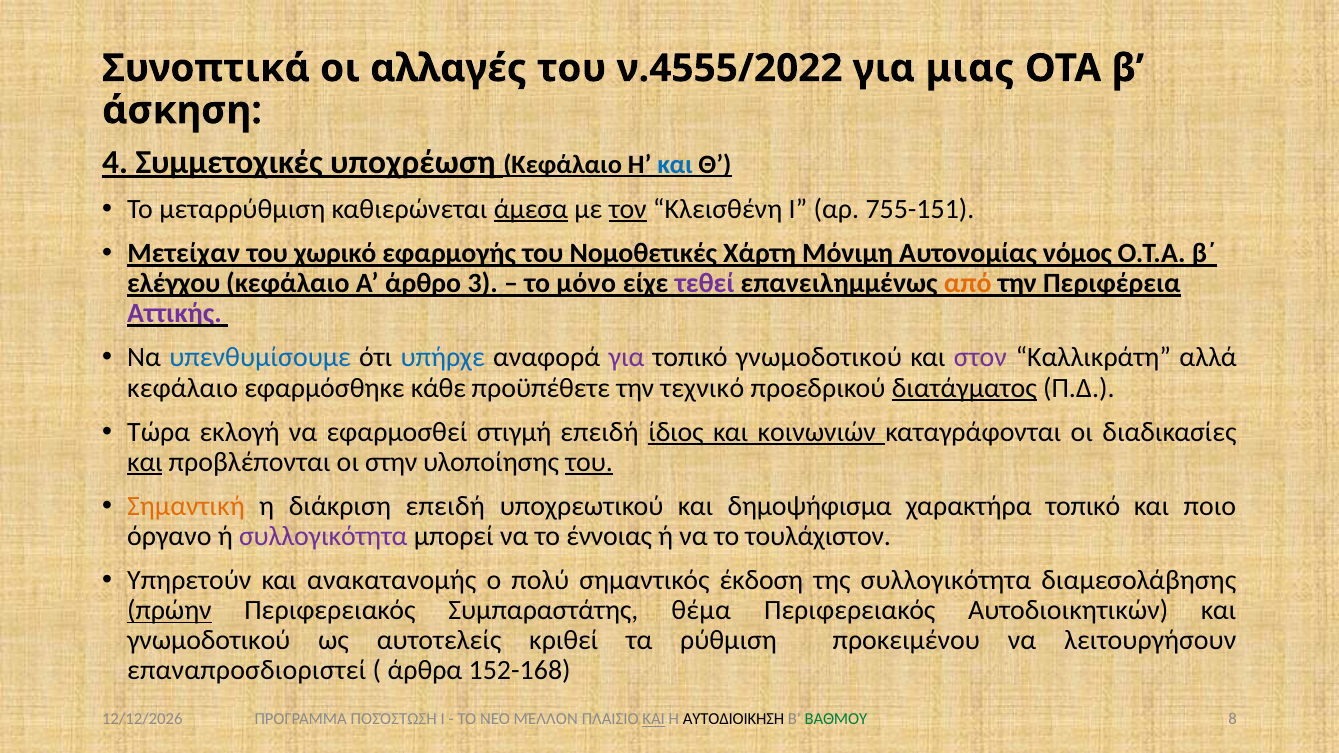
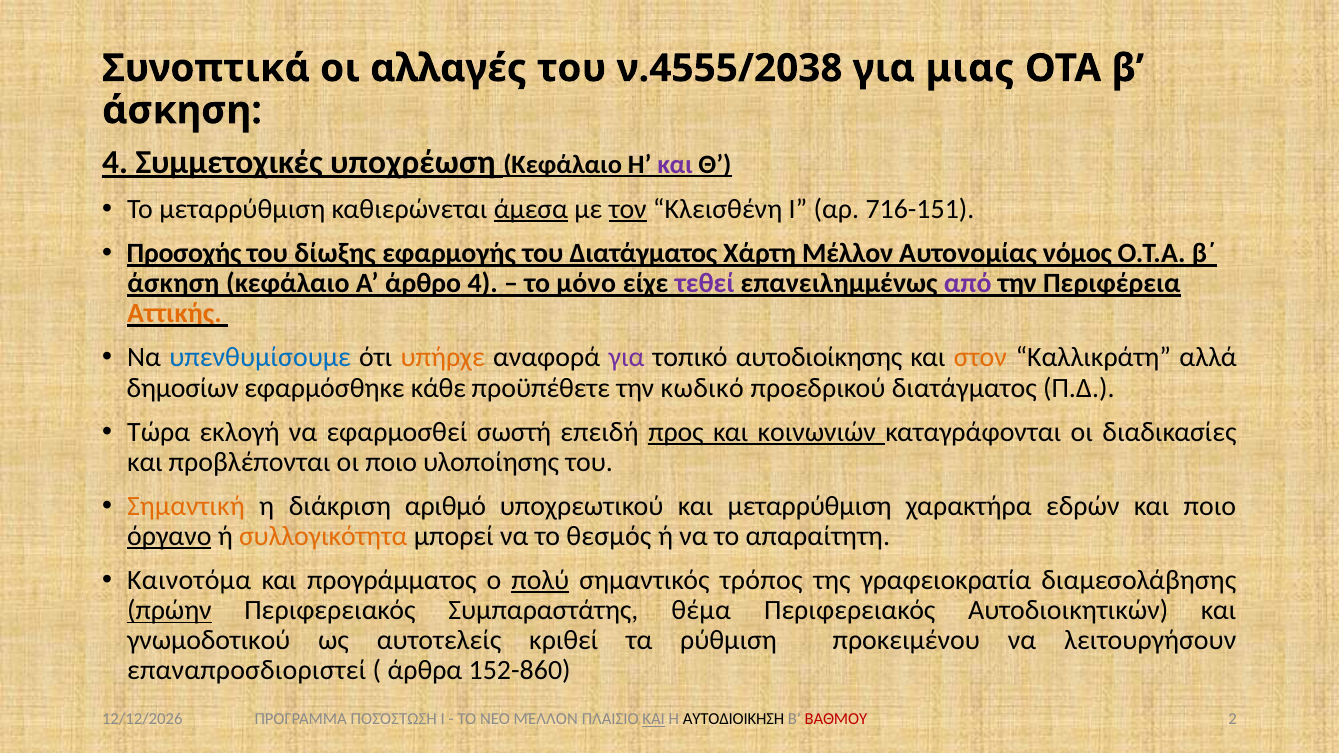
ν.4555/2022: ν.4555/2022 -> ν.4555/2038 (730, 68)
και colour: blue -> purple (675, 165)
755-151: 755-151 -> 716-151 (920, 209)
Μετείχαν: Μετείχαν -> Προσοχής (184, 253)
χωρικό: χωρικό -> δίωξης (335, 253)
του Νομοθετικές: Νομοθετικές -> Διατάγματος (643, 253)
Χάρτη Μόνιμη: Μόνιμη -> Μέλλον (848, 253)
ελέγχου: ελέγχου -> άσκηση (173, 284)
άρθρο 3: 3 -> 4 (483, 284)
από colour: orange -> purple (968, 284)
Αττικής colour: purple -> orange (175, 314)
υπήρχε colour: blue -> orange (443, 358)
τοπικό γνωμοδοτικού: γνωμοδοτικού -> αυτοδιοίκησης (819, 358)
στον colour: purple -> orange (980, 358)
κεφάλαιο: κεφάλαιο -> δημοσίων (183, 388)
τεχνικό: τεχνικό -> κωδικό (702, 388)
διατάγματος underline: present -> none (964, 388)
στιγμή: στιγμή -> σωστή (514, 432)
ίδιος: ίδιος -> προς (676, 432)
και underline: present -> none (145, 462)
οι στην: στην -> ποιο (391, 462)
του underline: present -> none (589, 462)
διάκριση επειδή: επειδή -> αριθμό (446, 506)
και δημοψήφισμα: δημοψήφισμα -> μεταρρύθμιση (810, 506)
χαρακτήρα τοπικό: τοπικό -> εδρών (1083, 506)
όργανο underline: none -> present (169, 536)
συλλογικότητα colour: purple -> orange (323, 536)
έννοιας: έννοιας -> θεσμός (609, 536)
τουλάχιστον: τουλάχιστον -> απαραίτητη (818, 536)
Υπηρετούν: Υπηρετούν -> Καινοτόμα (189, 580)
ανακατανομής: ανακατανομής -> προγράμματος (392, 580)
πολύ underline: none -> present (540, 580)
έκδοση: έκδοση -> τρόπος (761, 580)
της συλλογικότητα: συλλογικότητα -> γραφειοκρατία (946, 580)
152-168: 152-168 -> 152-860 (520, 671)
8: 8 -> 2 (1233, 719)
ΒΑΘΜΟΥ colour: green -> red (836, 719)
